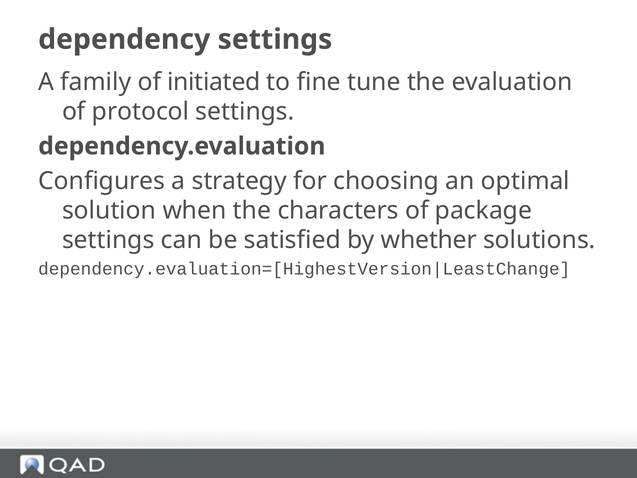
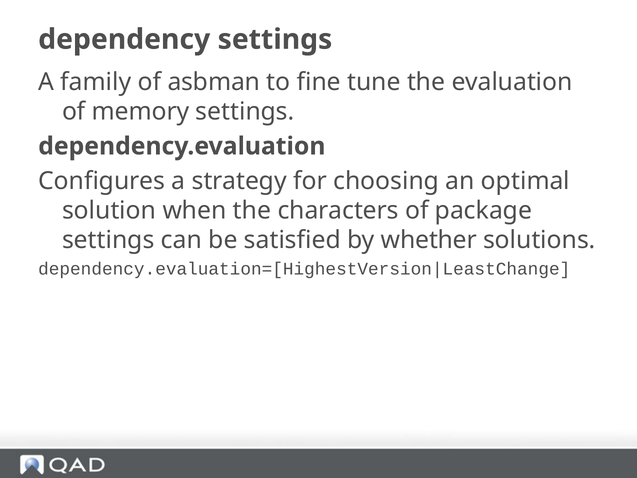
initiated: initiated -> asbman (214, 82)
protocol: protocol -> memory (141, 112)
